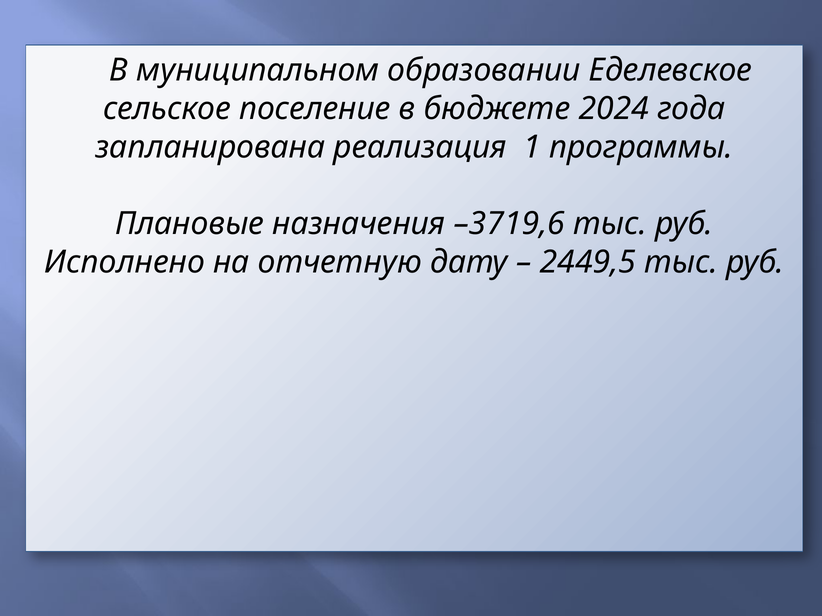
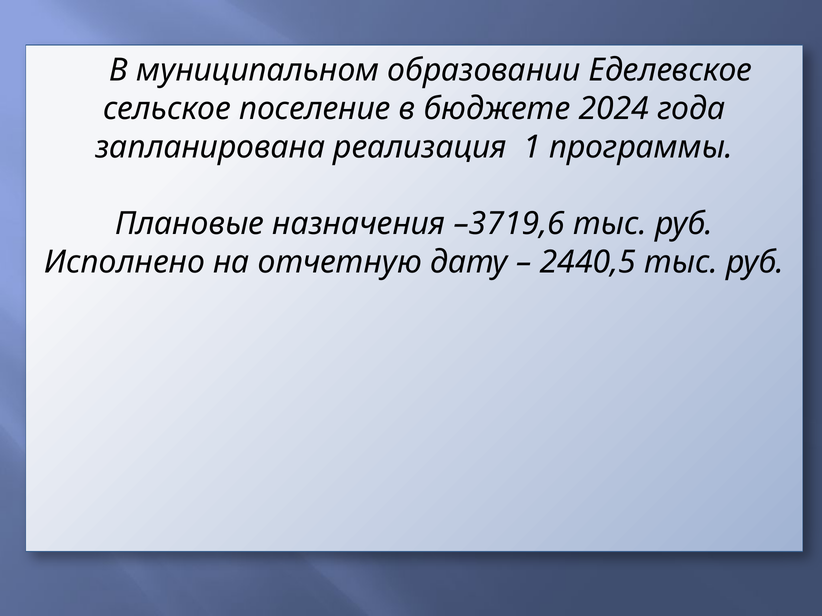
2449,5: 2449,5 -> 2440,5 (588, 262)
